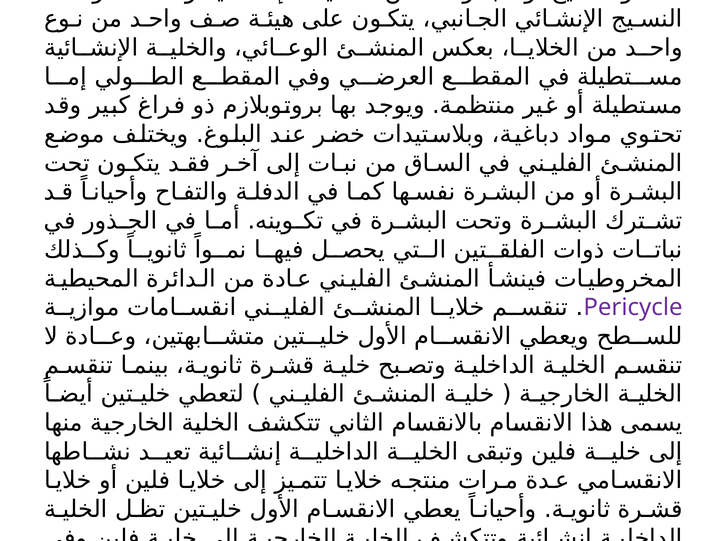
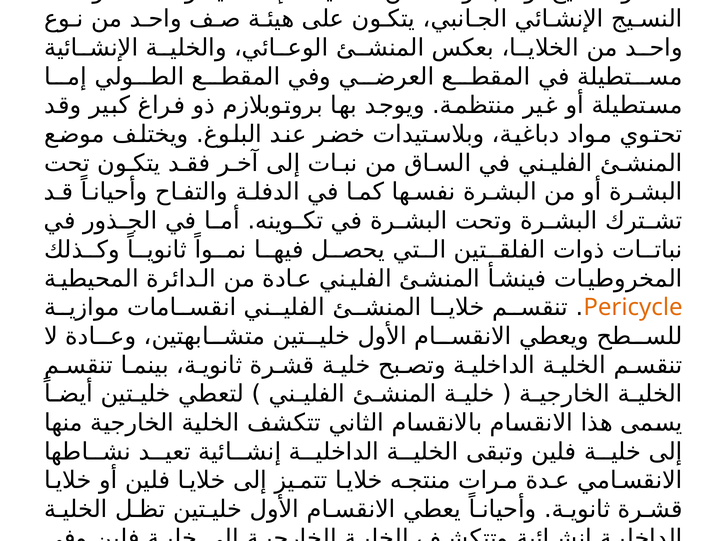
Pericycle colour: purple -> orange (633, 307)
